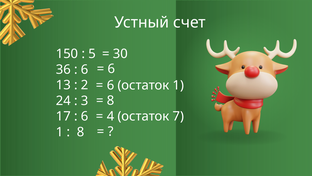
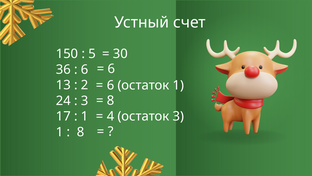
остаток 7: 7 -> 3 (178, 116)
6: 6 -> 1 (85, 116)
